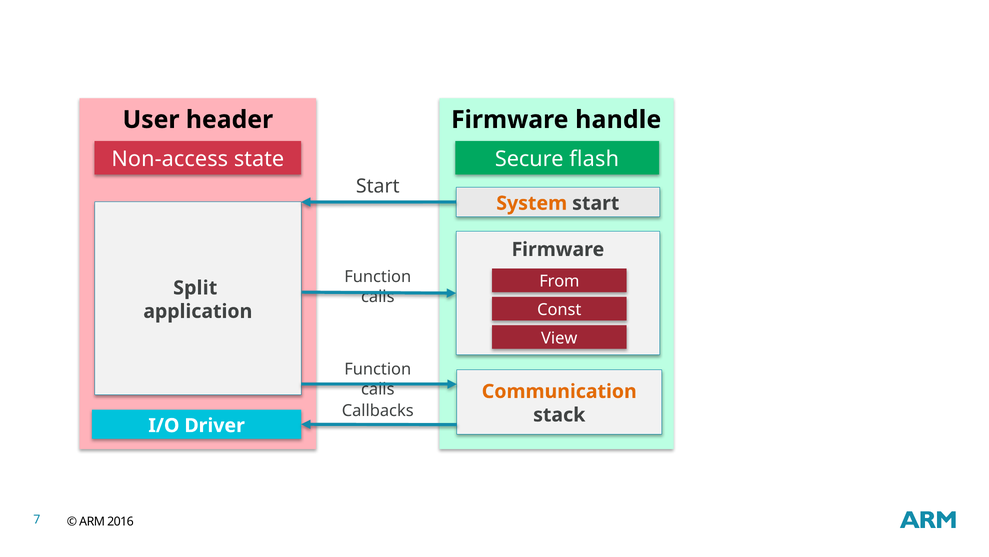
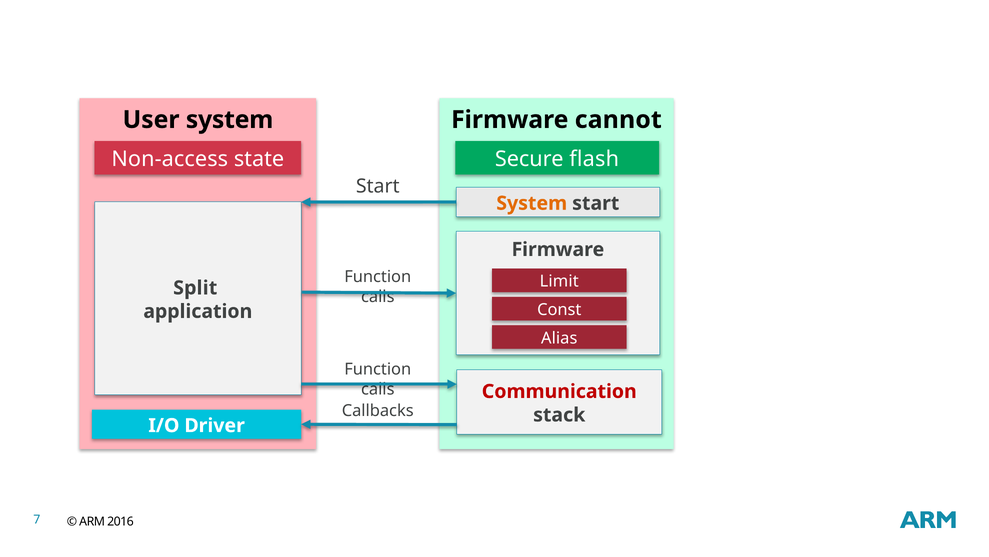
User header: header -> system (230, 120)
handle: handle -> cannot (618, 120)
From: From -> Limit (559, 281)
View: View -> Alias (559, 338)
Communication colour: orange -> red (559, 391)
